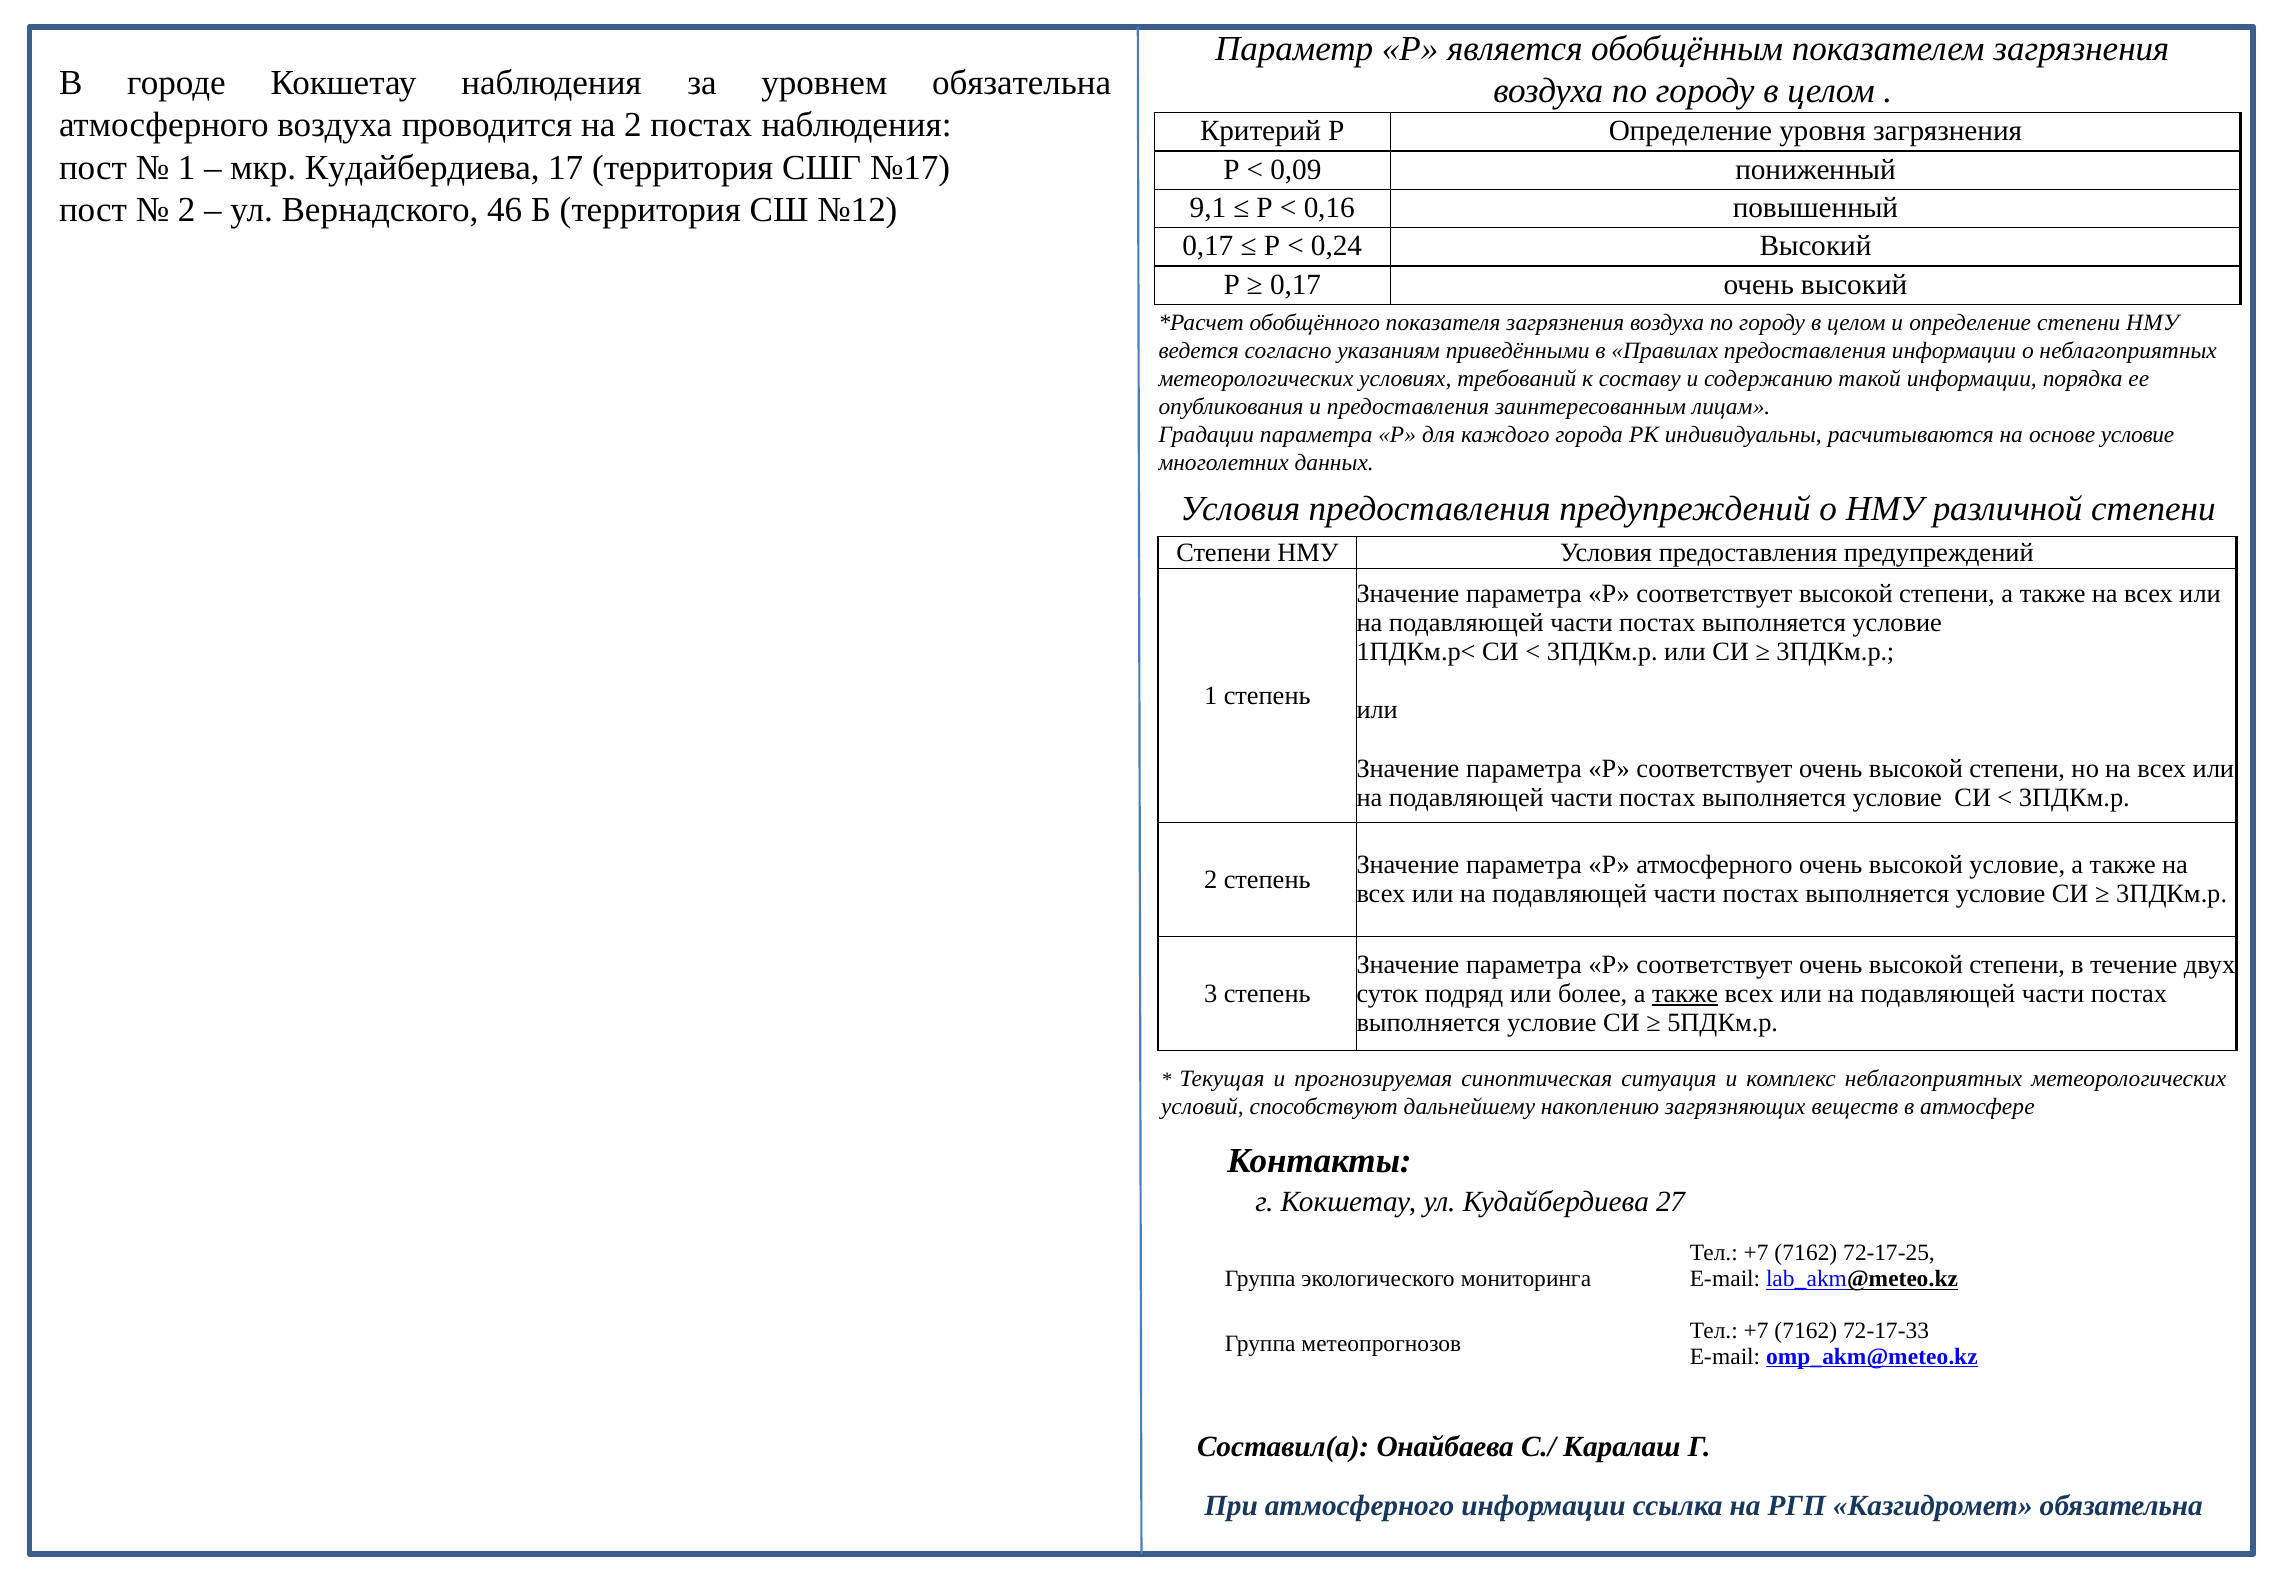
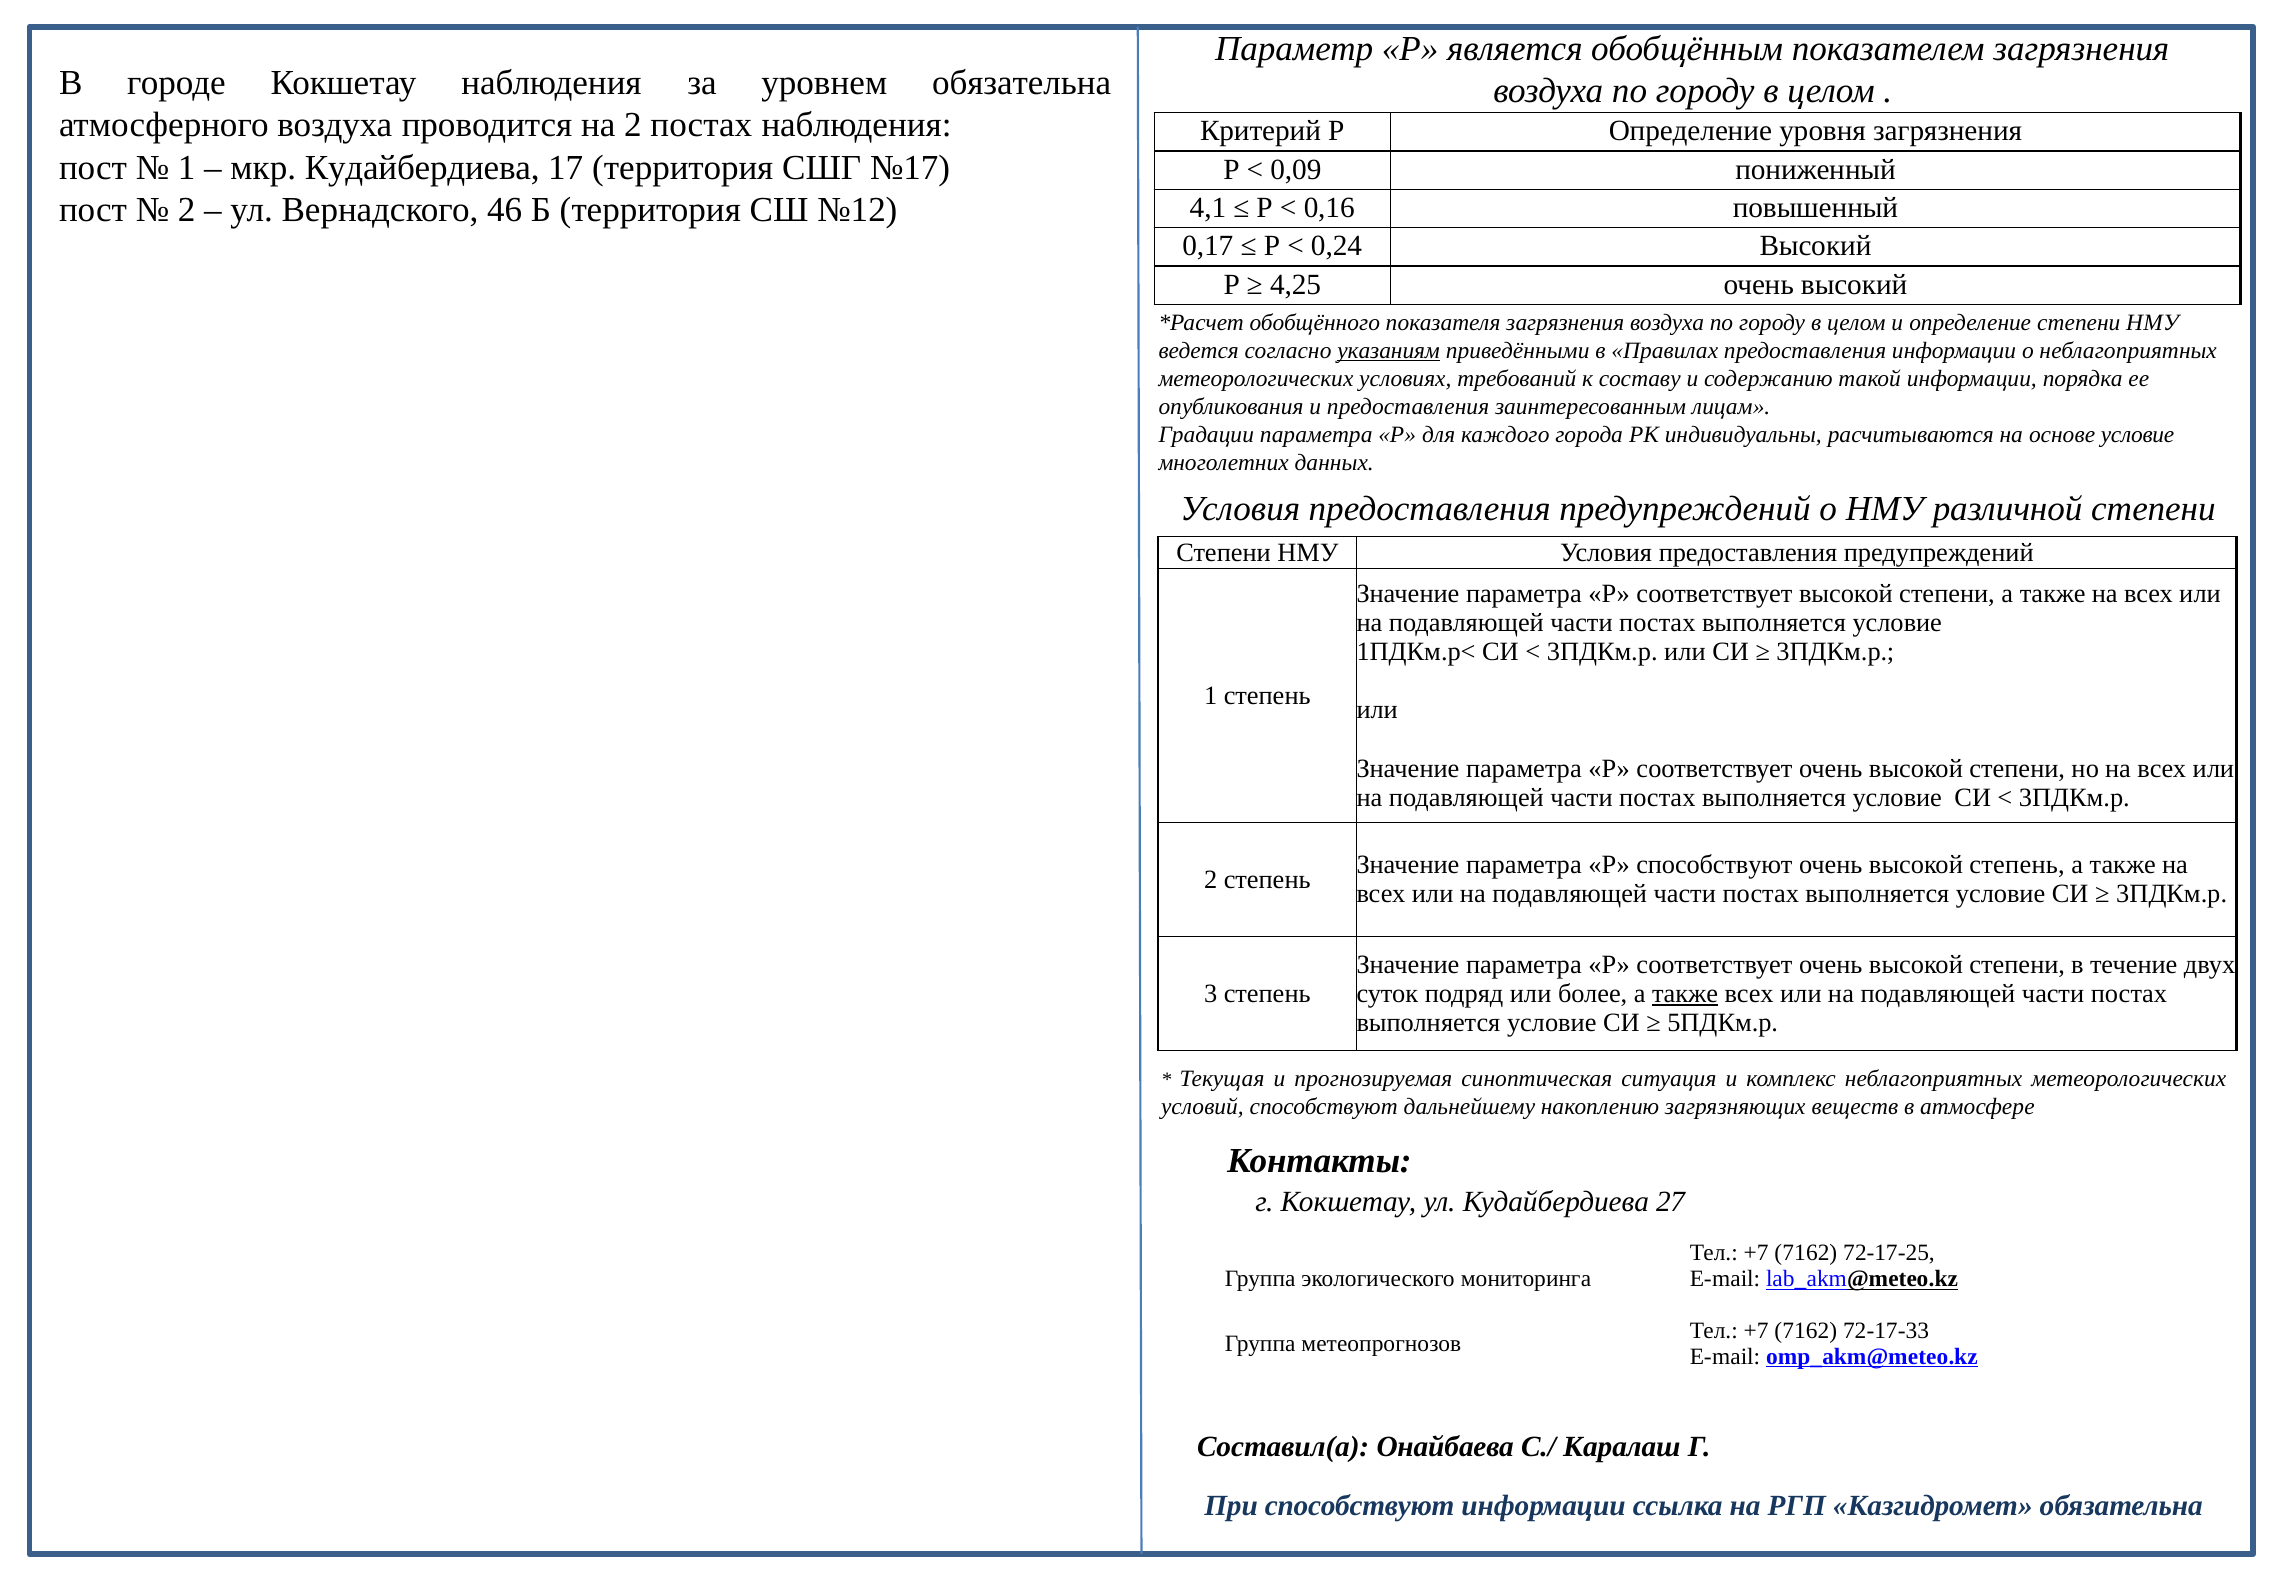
9,1: 9,1 -> 4,1 (1208, 208)
0,17: 0,17 -> 4,25 (1296, 285)
указаниям underline: none -> present (1389, 351)
Р атмосферного: атмосферного -> способствуют (1714, 865)
высокой условие: условие -> степень (2017, 865)
При атмосферного: атмосферного -> способствуют (1360, 1505)
